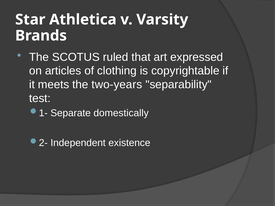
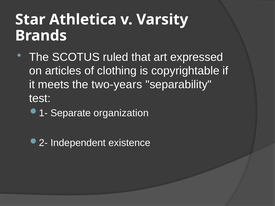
domestically: domestically -> organization (121, 113)
